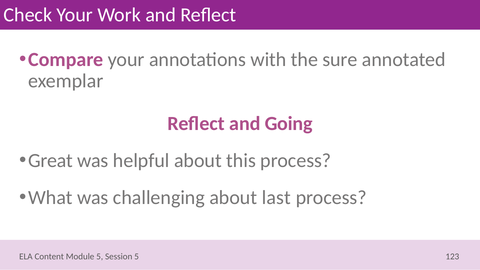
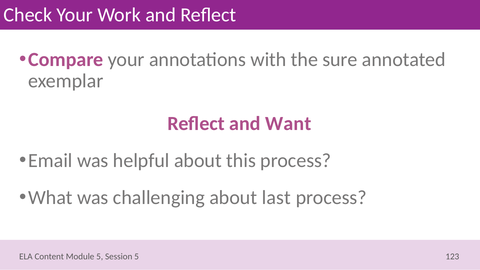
Going: Going -> Want (288, 123)
Great: Great -> Email (50, 160)
